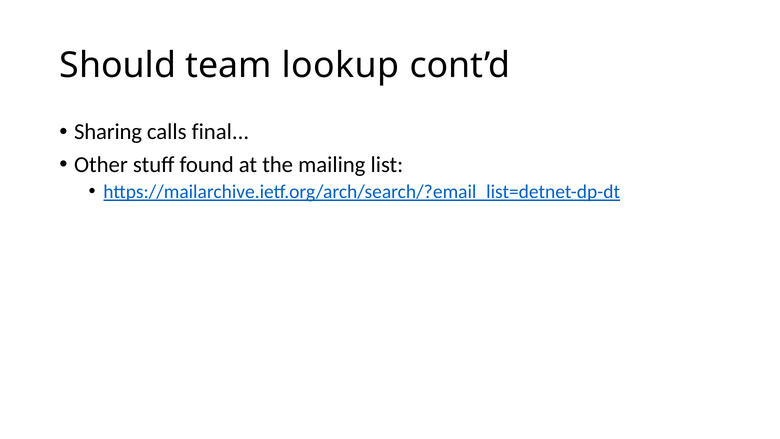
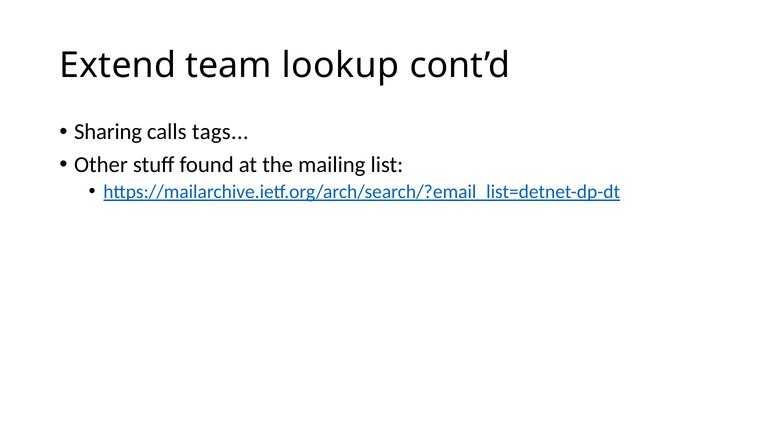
Should: Should -> Extend (118, 66)
final: final -> tags (220, 132)
